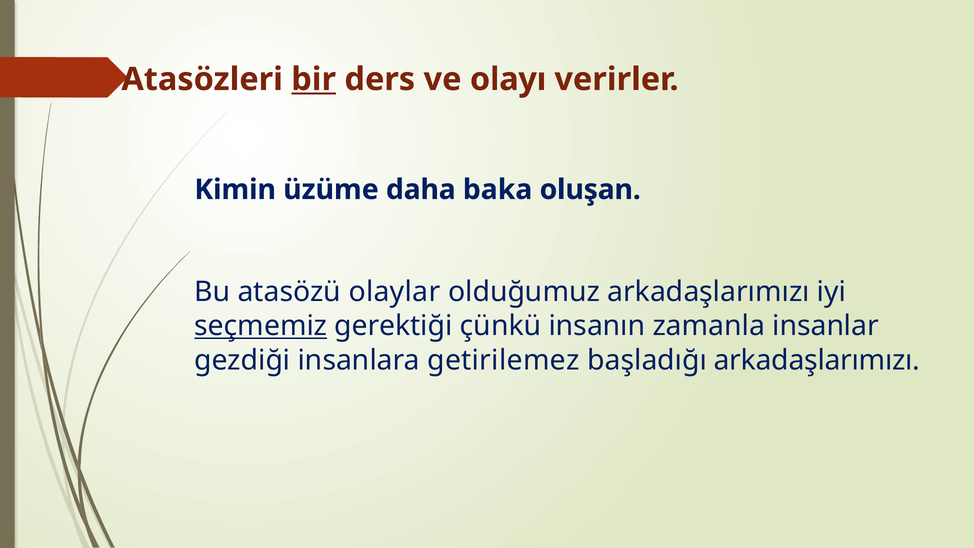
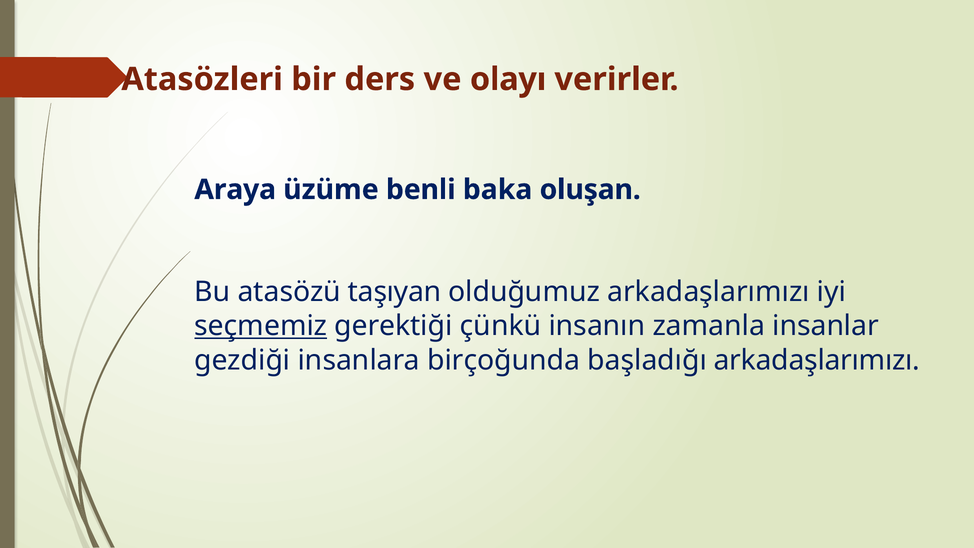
bir underline: present -> none (314, 79)
Kimin: Kimin -> Araya (235, 190)
daha: daha -> benli (421, 190)
olaylar: olaylar -> taşıyan (395, 292)
getirilemez: getirilemez -> birçoğunda (504, 360)
